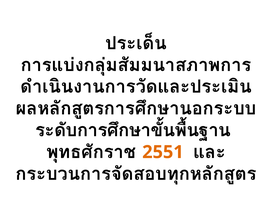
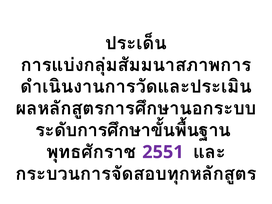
2551 colour: orange -> purple (163, 152)
